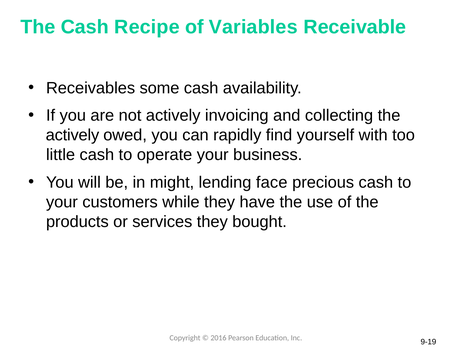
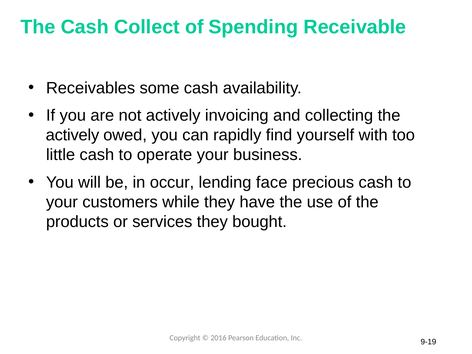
Recipe: Recipe -> Collect (147, 27)
Variables: Variables -> Spending (253, 27)
might: might -> occur (172, 182)
